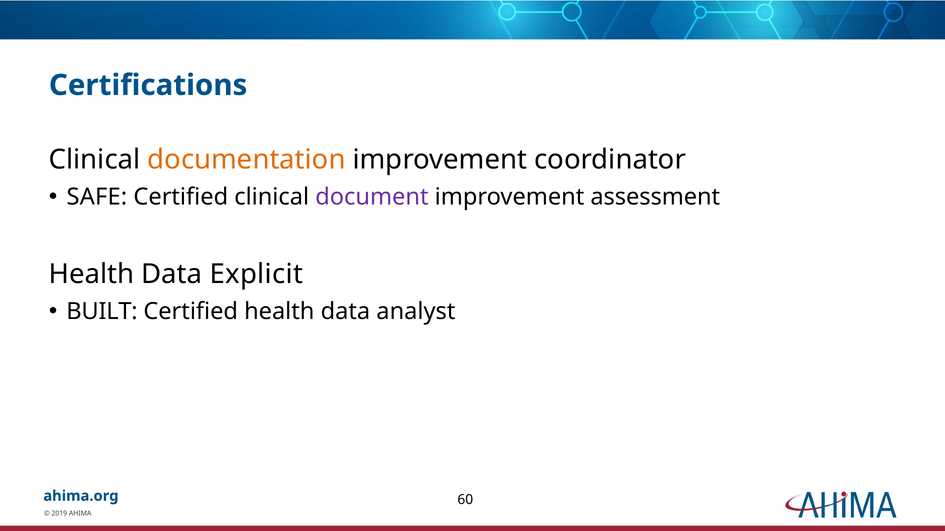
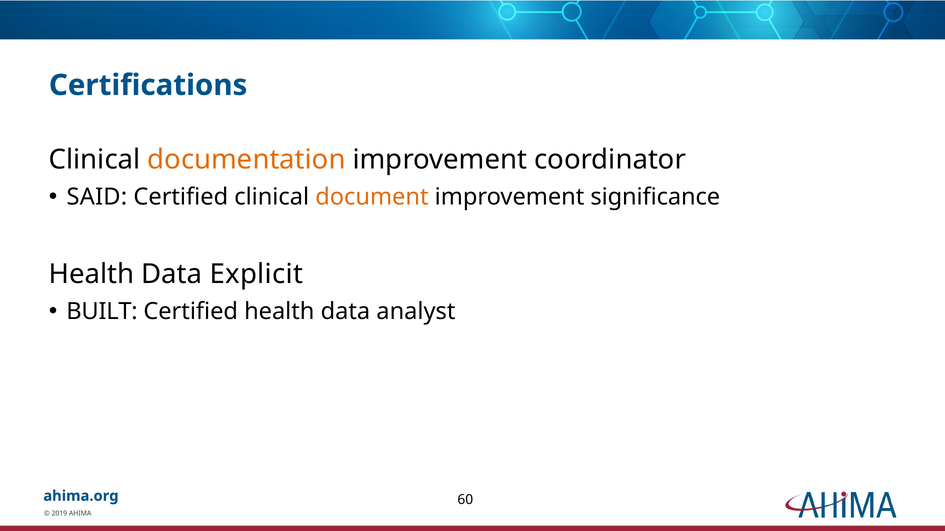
SAFE: SAFE -> SAID (97, 197)
document colour: purple -> orange (372, 197)
assessment: assessment -> significance (655, 197)
